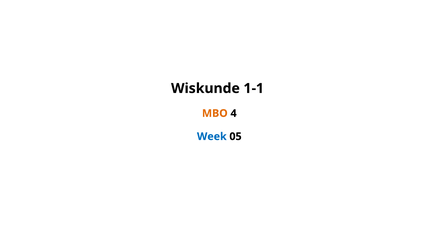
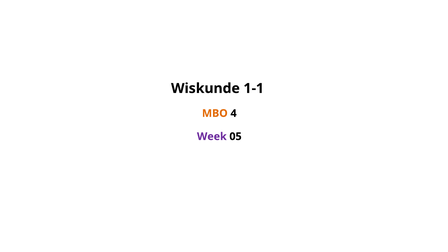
Week colour: blue -> purple (212, 137)
